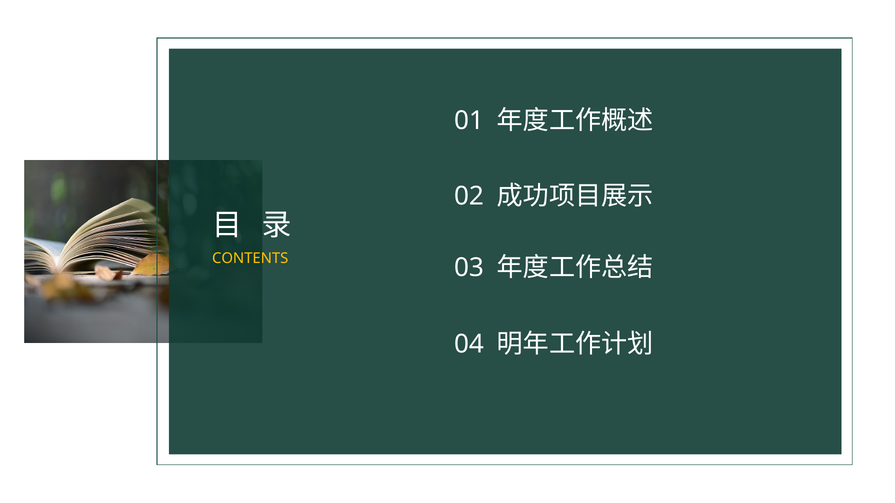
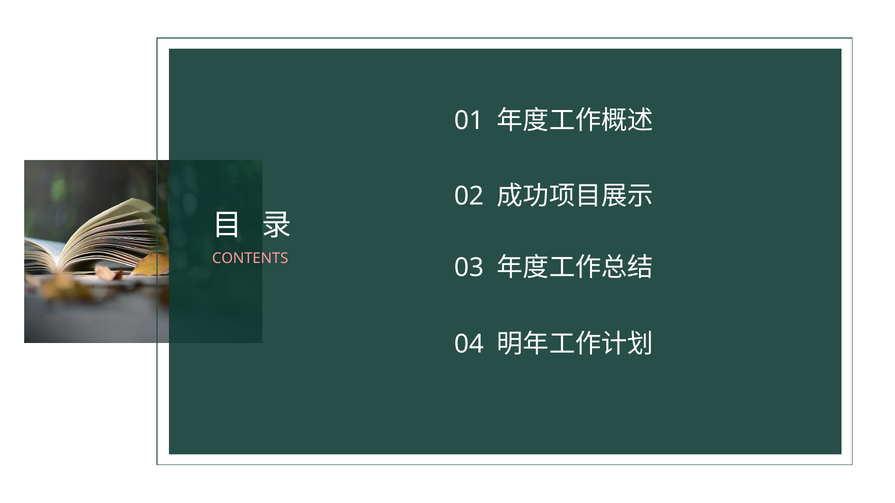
CONTENTS colour: yellow -> pink (250, 258)
